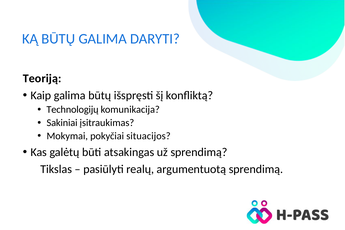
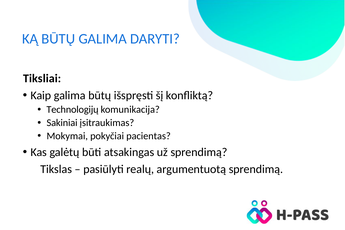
Teoriją: Teoriją -> Tiksliai (42, 78)
situacijos: situacijos -> pacientas (148, 136)
